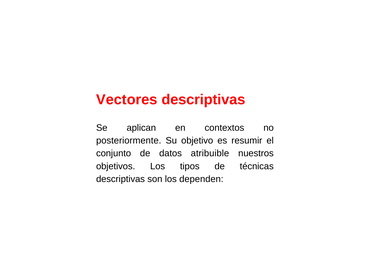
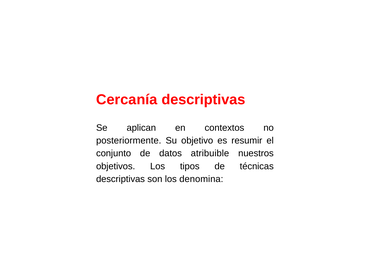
Vectores: Vectores -> Cercanía (127, 99)
dependen: dependen -> denomina (201, 179)
